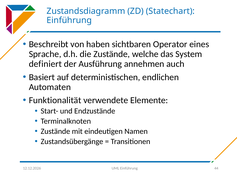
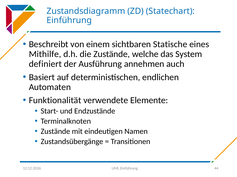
haben: haben -> einem (98, 44)
Operator: Operator -> Statische (170, 44)
Sprache: Sprache -> Mithilfe (45, 54)
